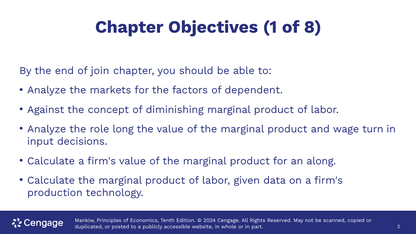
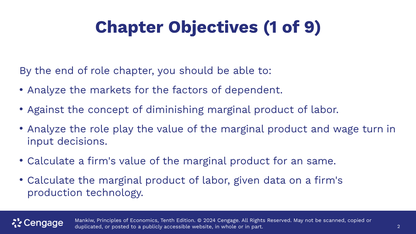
8: 8 -> 9 (313, 27)
of join: join -> role (100, 71)
long: long -> play (123, 129)
along: along -> same (321, 161)
